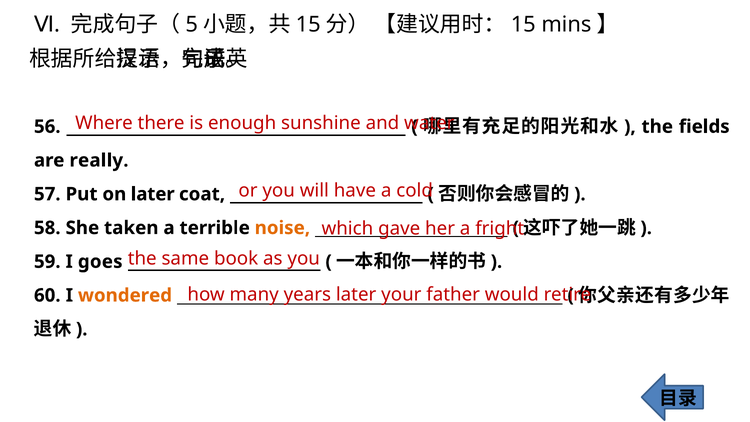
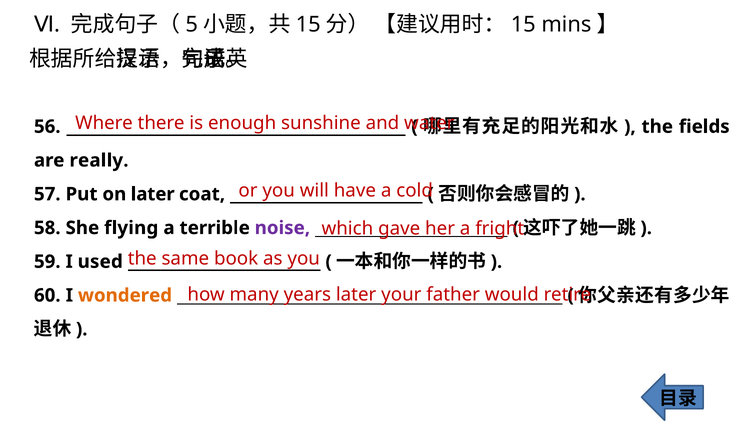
taken: taken -> flying (131, 228)
noise colour: orange -> purple (282, 228)
goes: goes -> used (100, 262)
